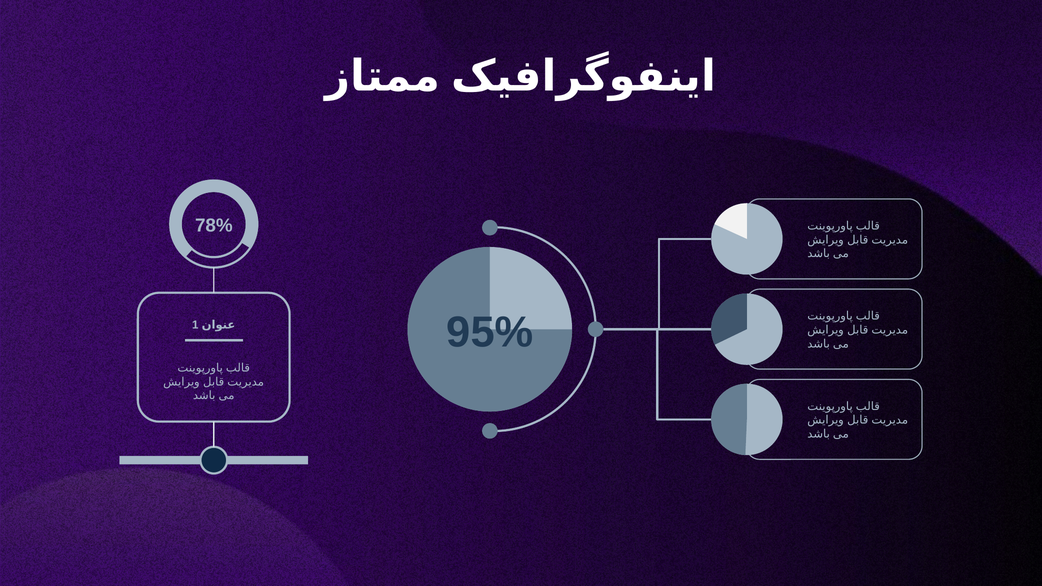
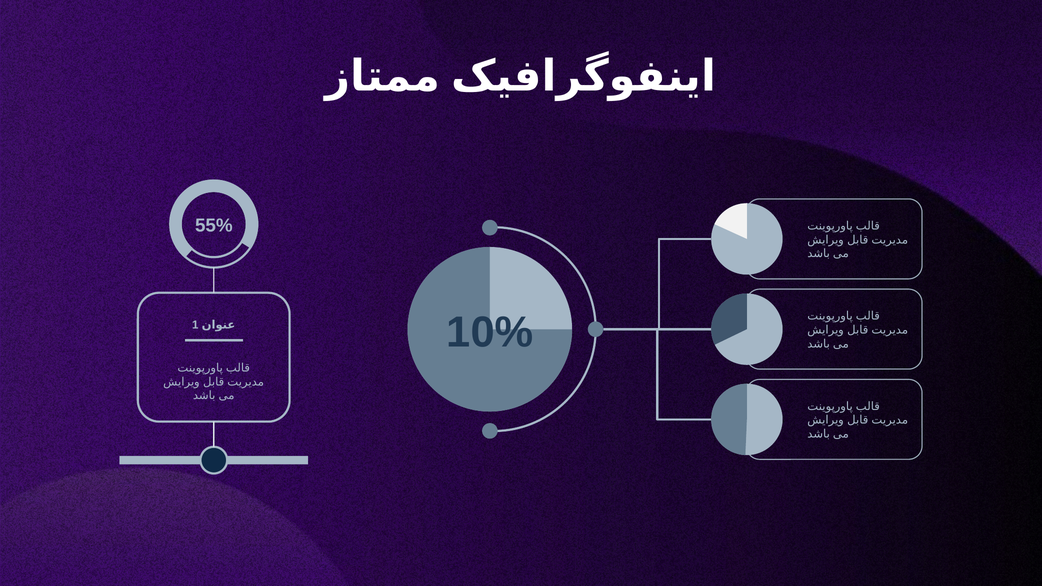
78%: 78% -> 55% (214, 225)
95%: 95% -> 10% (490, 332)
